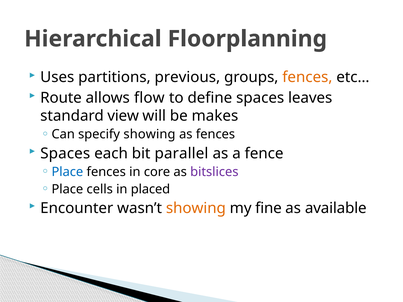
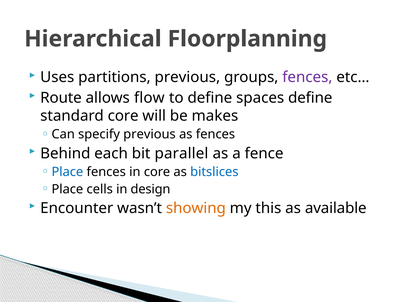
fences colour: orange -> purple (307, 77)
spaces leaves: leaves -> define (310, 98)
standard view: view -> core (123, 116)
specify showing: showing -> previous (150, 134)
Spaces: Spaces -> Behind (65, 154)
bitslices colour: purple -> blue (214, 172)
placed: placed -> design (150, 189)
fine: fine -> this (268, 208)
